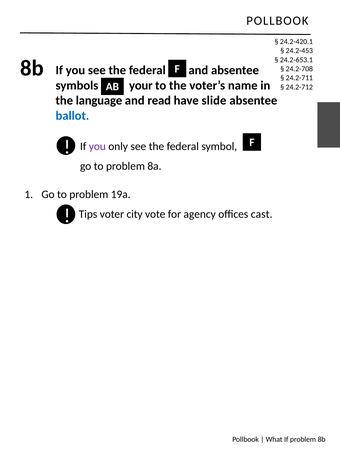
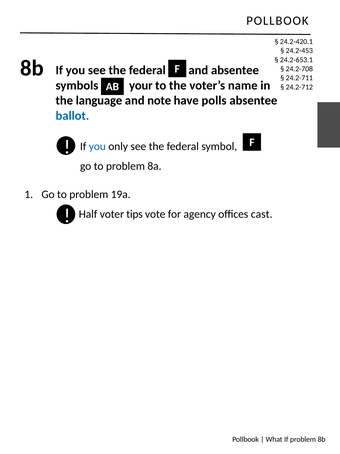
read: read -> note (159, 100)
slide: slide -> polls (214, 100)
you colour: purple -> blue (97, 146)
Tips: Tips -> Half (88, 214)
city: city -> tips (135, 214)
